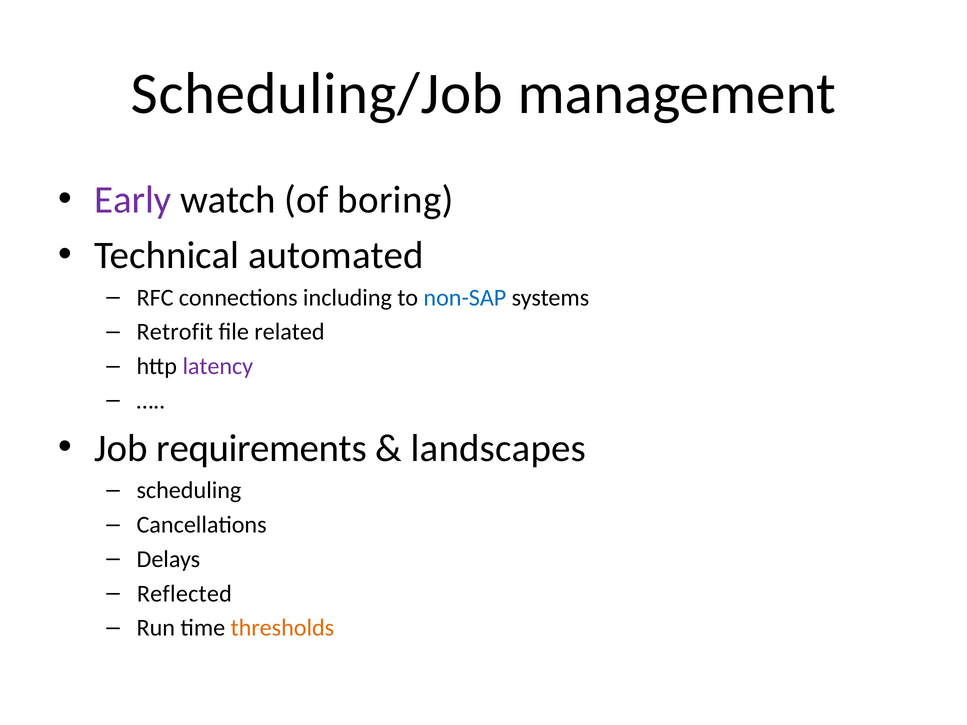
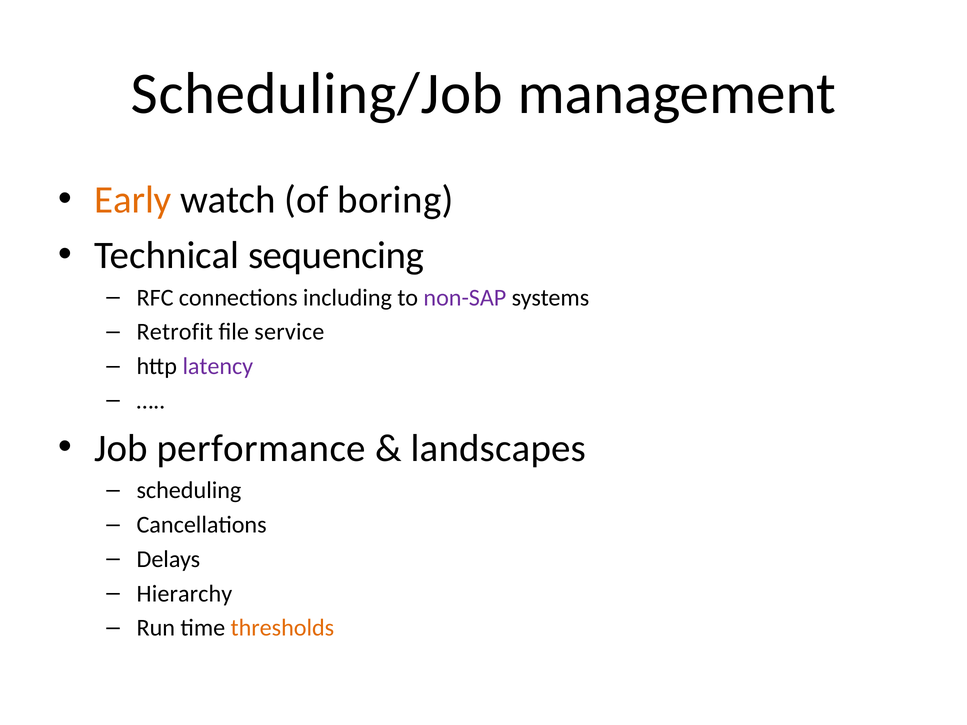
Early colour: purple -> orange (133, 200)
automated: automated -> sequencing (336, 256)
non-SAP colour: blue -> purple (465, 298)
related: related -> service (289, 332)
requirements: requirements -> performance (261, 448)
Reflected: Reflected -> Hierarchy (184, 594)
